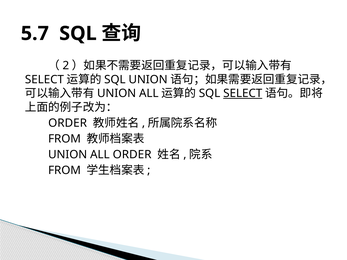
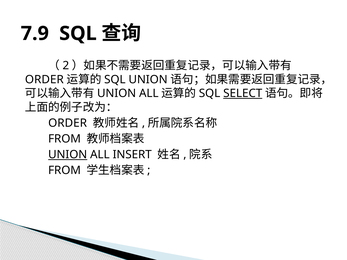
5.7: 5.7 -> 7.9 (35, 33)
SELECT: SELECT -> ORDER (44, 80)
UNION underline: none -> present (68, 155)
ALL ORDER: ORDER -> INSERT (132, 155)
